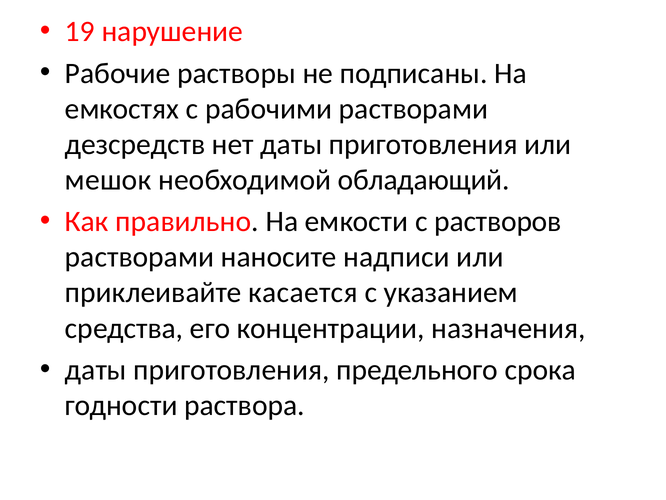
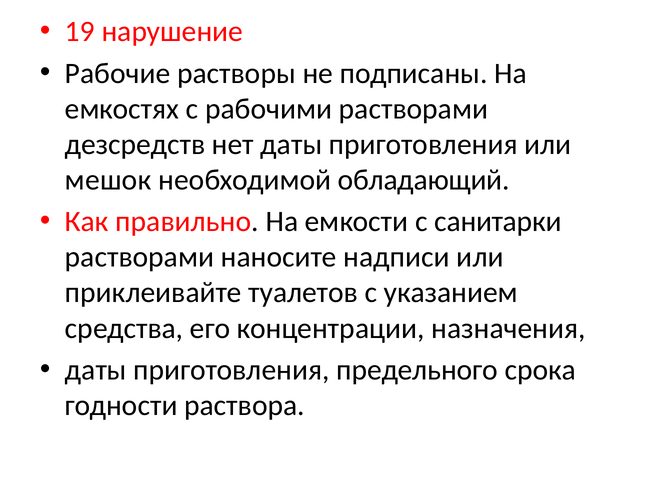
растворов: растворов -> санитарки (498, 221)
касается: касается -> туалетов (303, 292)
